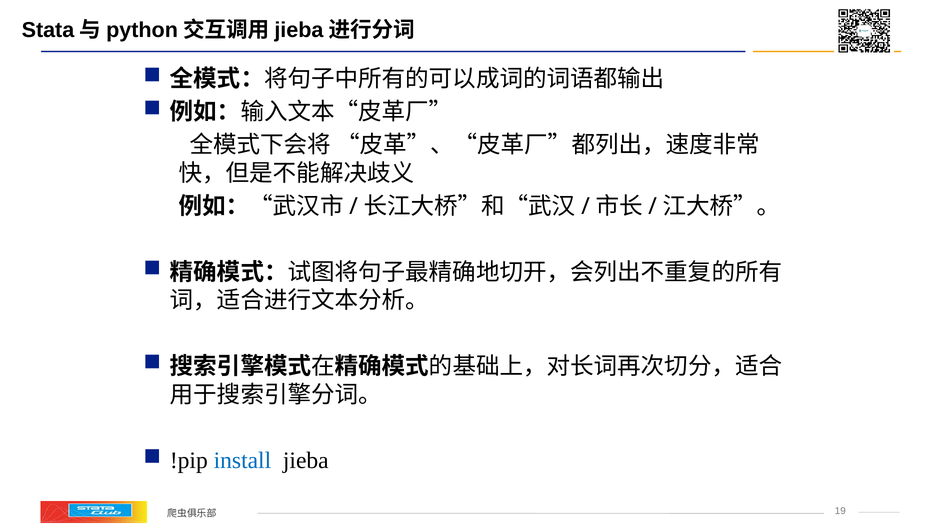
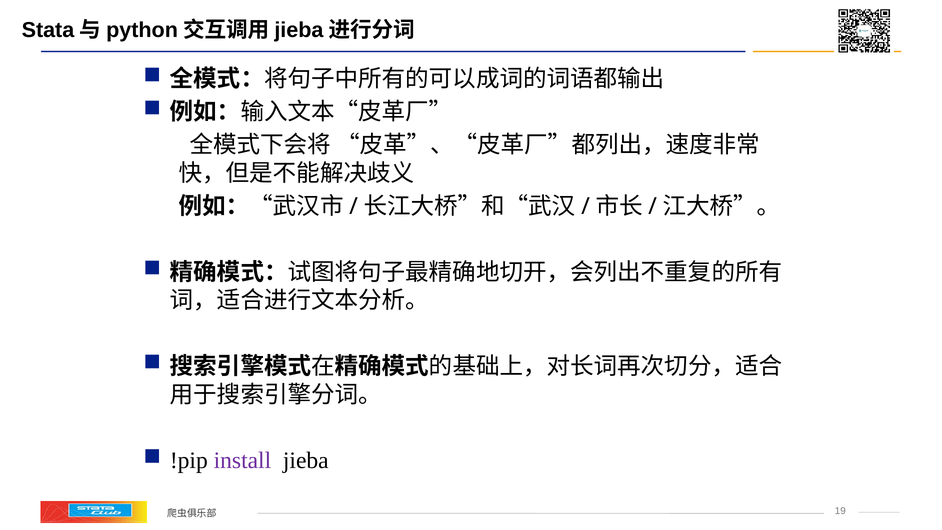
install colour: blue -> purple (242, 461)
